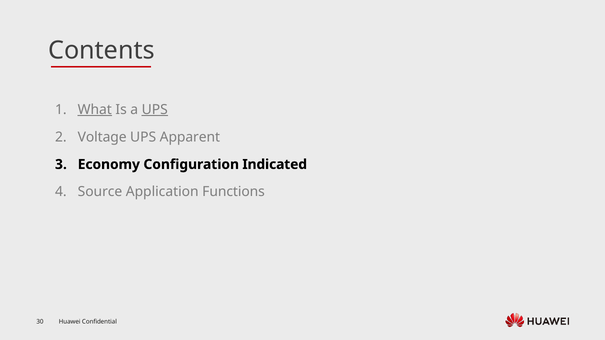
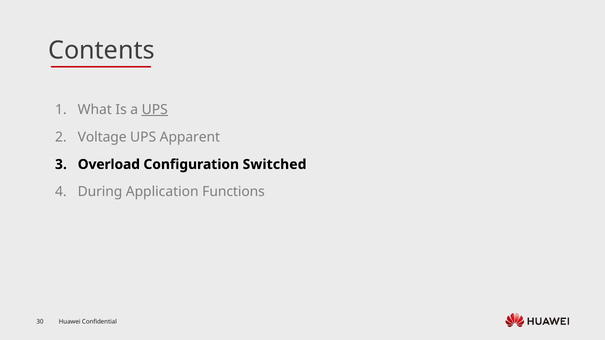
What underline: present -> none (95, 110)
Economy: Economy -> Overload (109, 165)
Indicated: Indicated -> Switched (275, 165)
Source: Source -> During (100, 192)
